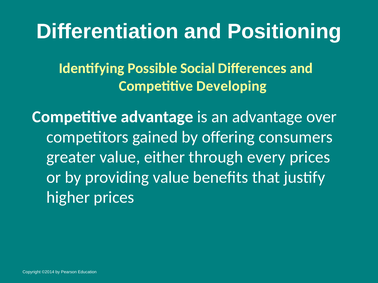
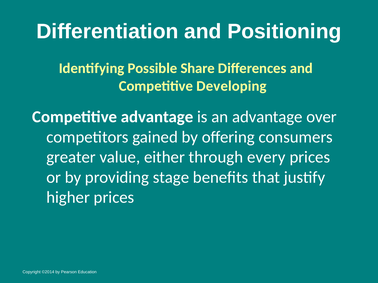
Social: Social -> Share (198, 68)
providing value: value -> stage (171, 178)
